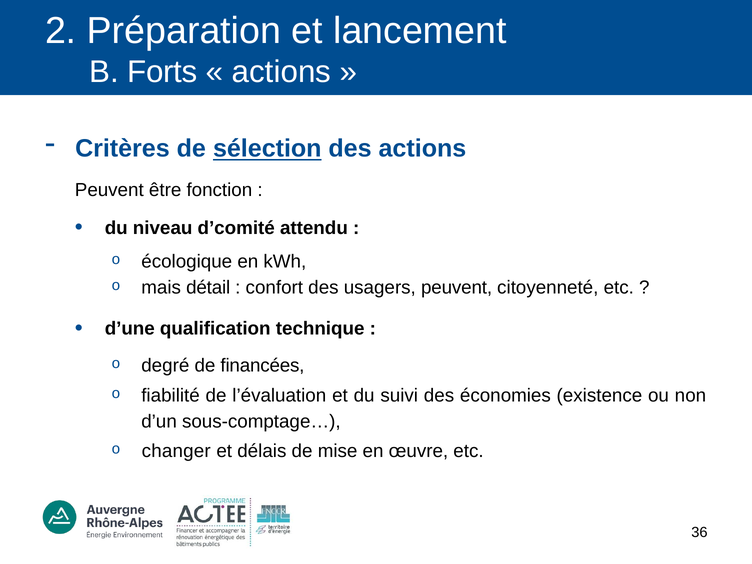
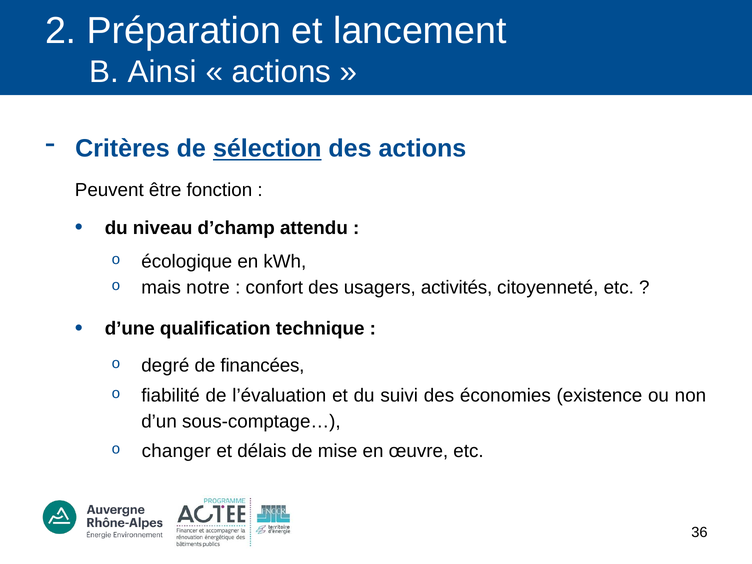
Forts: Forts -> Ainsi (162, 72)
d’comité: d’comité -> d’champ (236, 228)
détail: détail -> notre (208, 288)
usagers peuvent: peuvent -> activités (457, 288)
